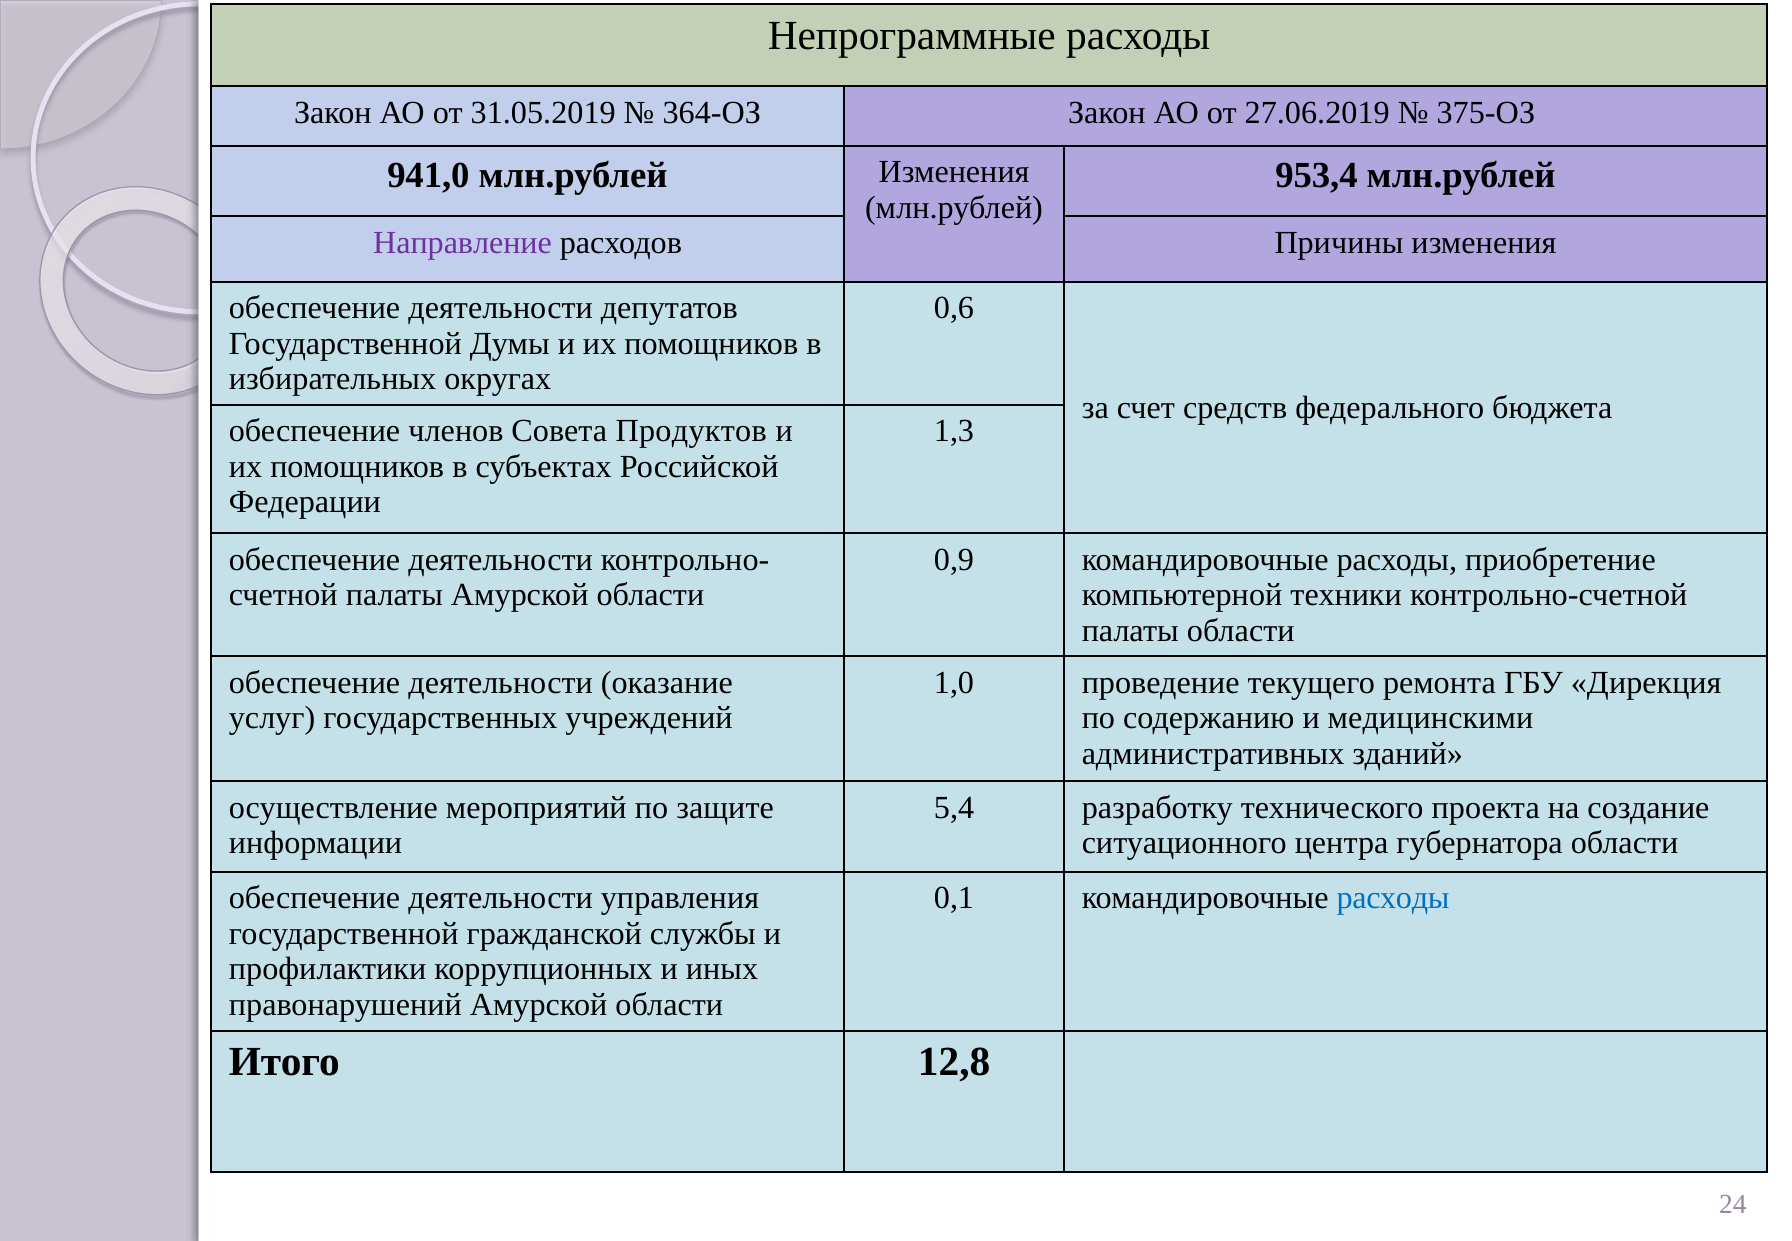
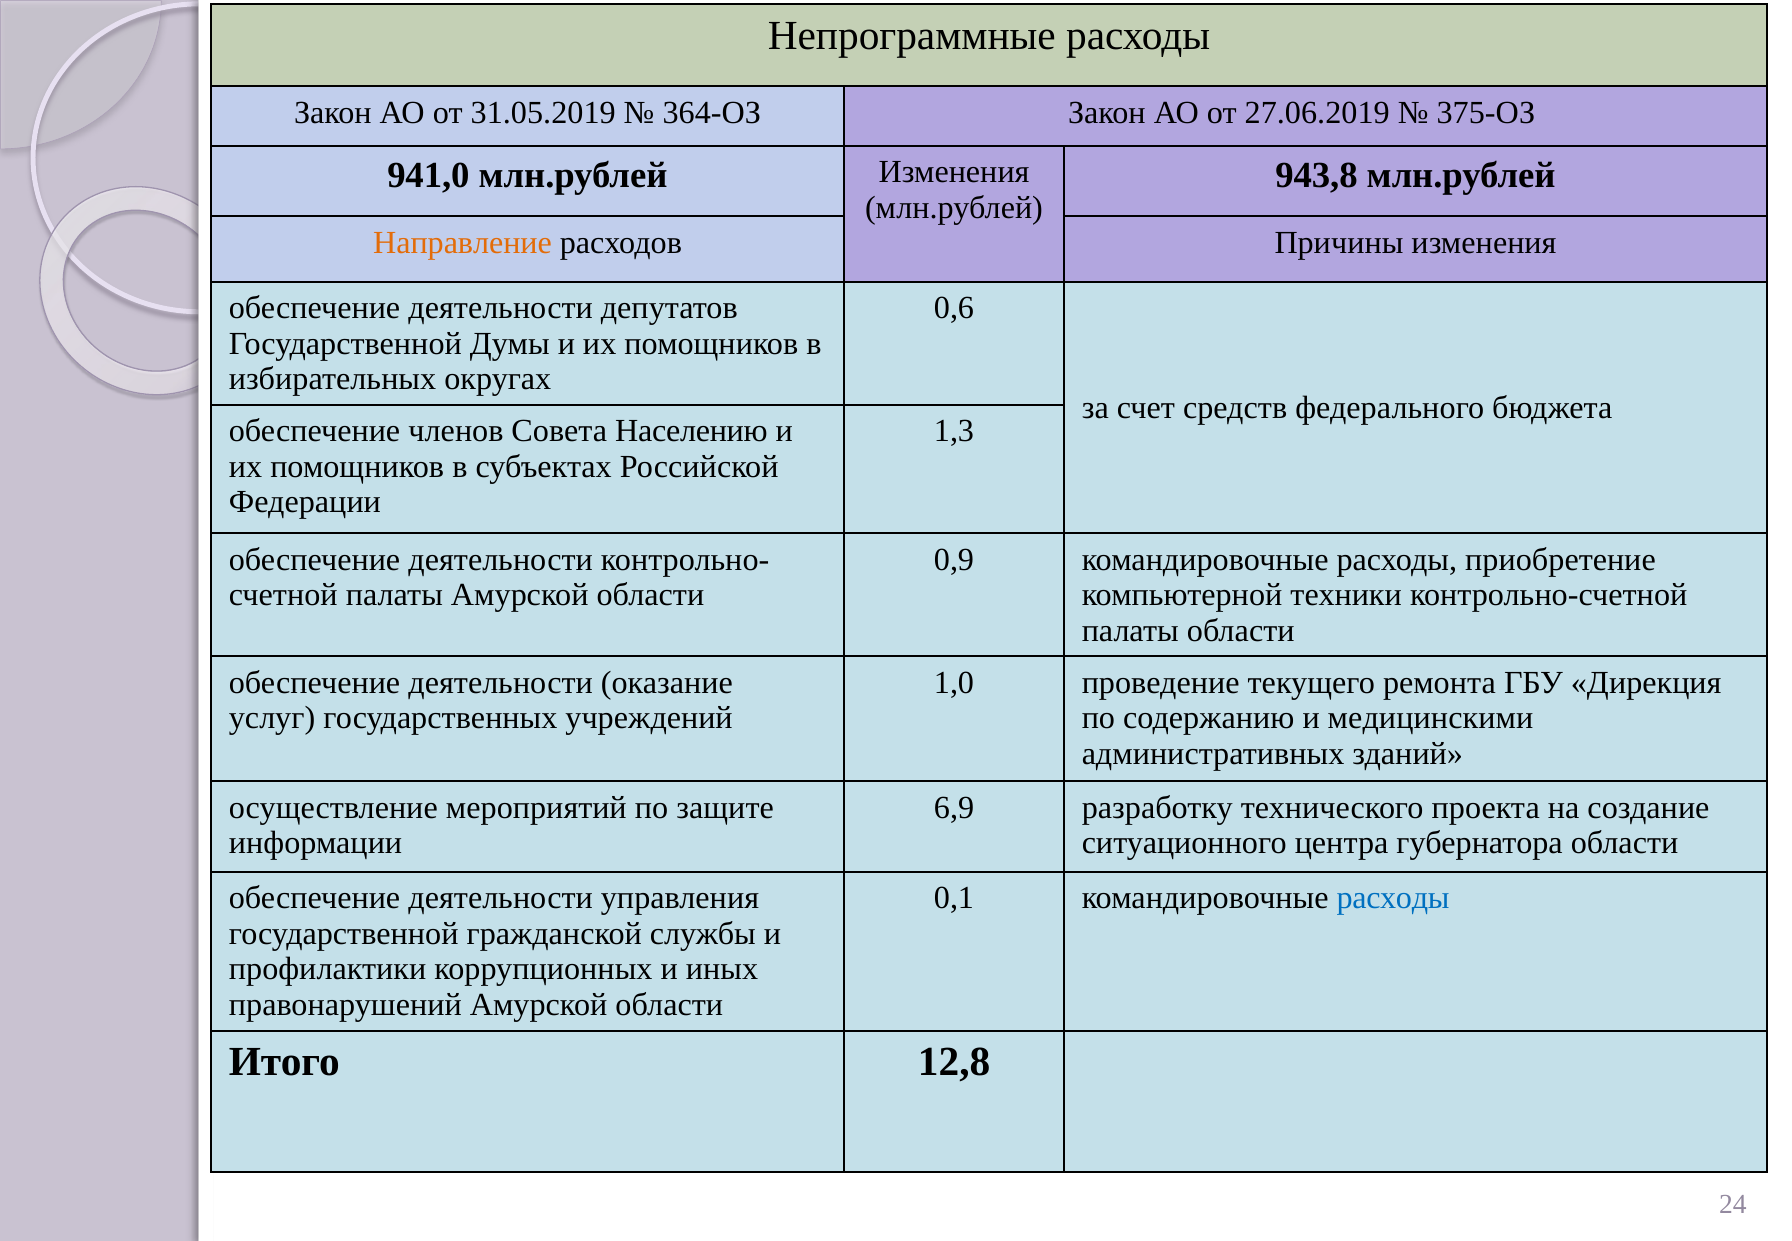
953,4: 953,4 -> 943,8 (1317, 175)
Направление colour: purple -> orange (463, 243)
Продуктов: Продуктов -> Населению (691, 431)
5,4: 5,4 -> 6,9 (954, 807)
